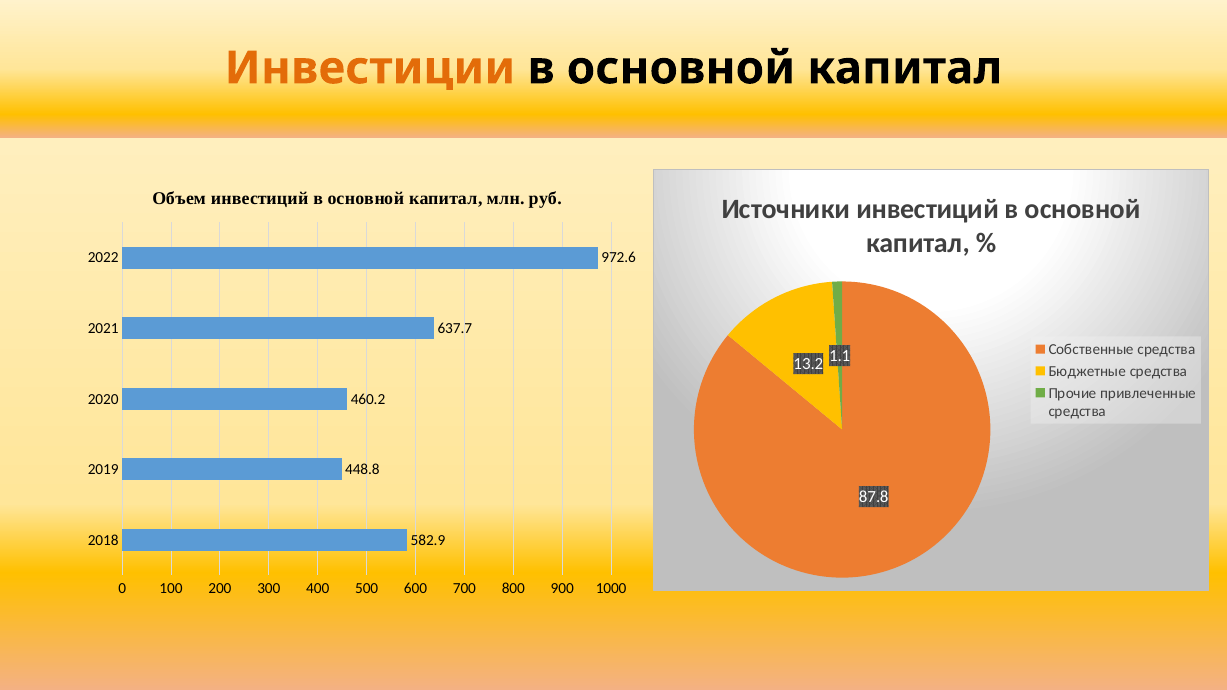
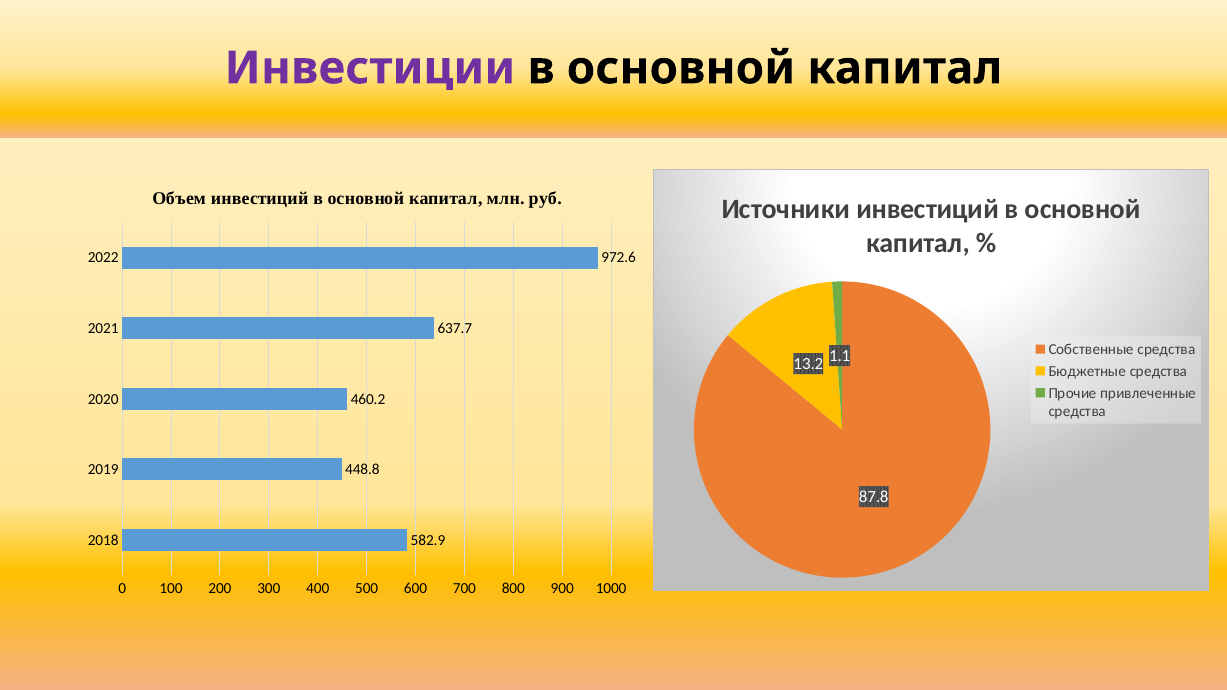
Инвестиции colour: orange -> purple (370, 68)
